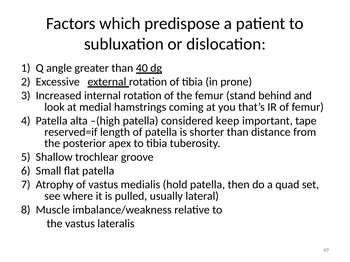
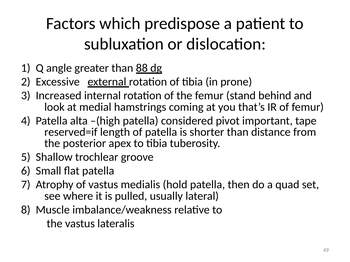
40: 40 -> 88 (142, 68)
keep: keep -> pivot (228, 121)
